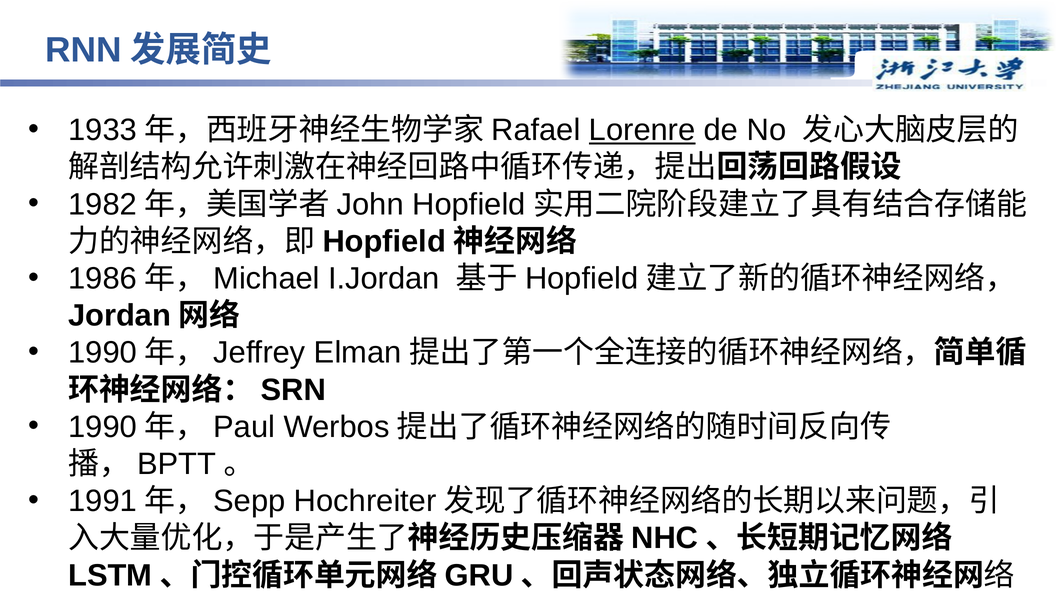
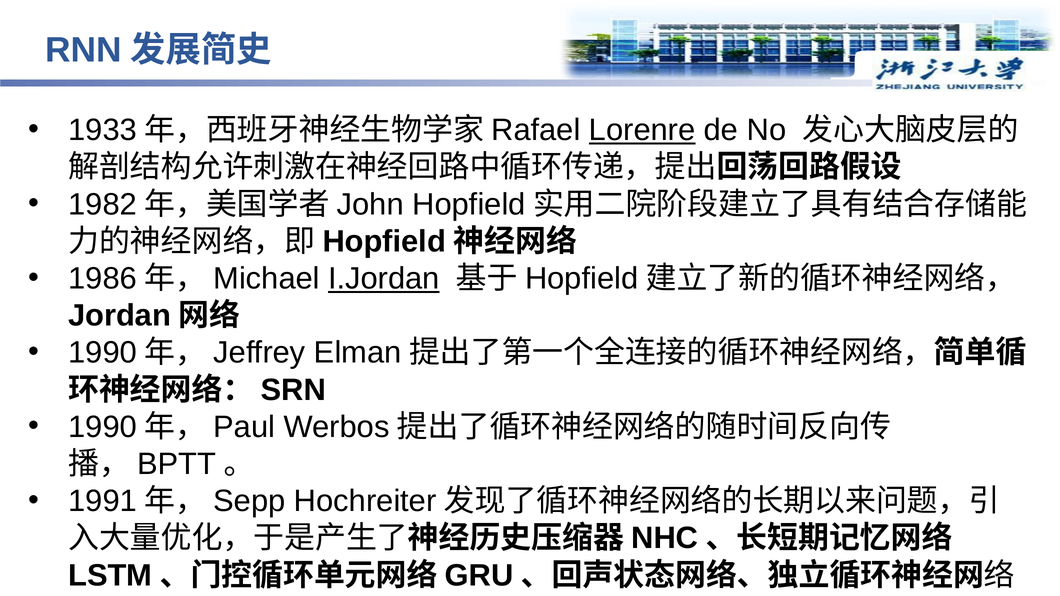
I.Jordan underline: none -> present (384, 279)
